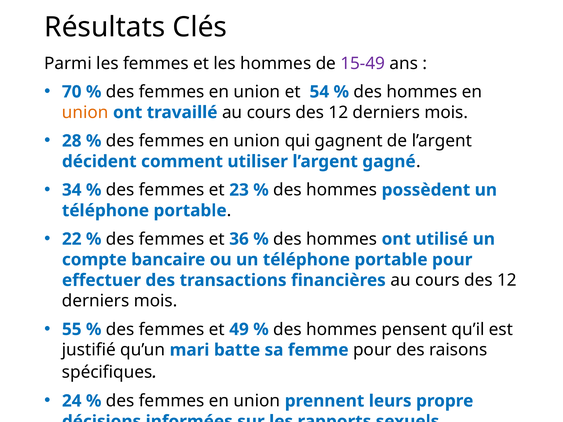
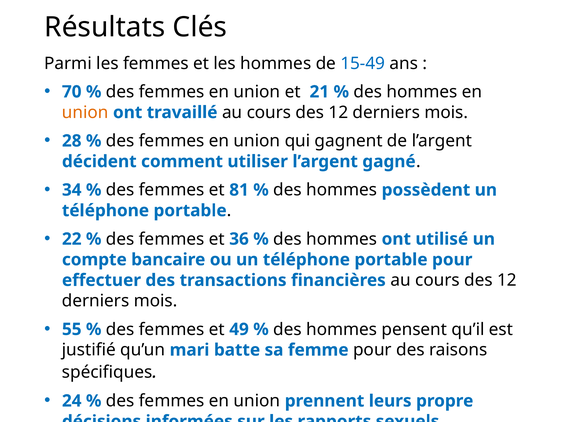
15-49 colour: purple -> blue (363, 63)
54: 54 -> 21 (319, 92)
23: 23 -> 81 (239, 190)
